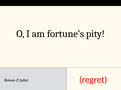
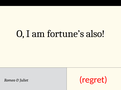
pity: pity -> also (95, 34)
